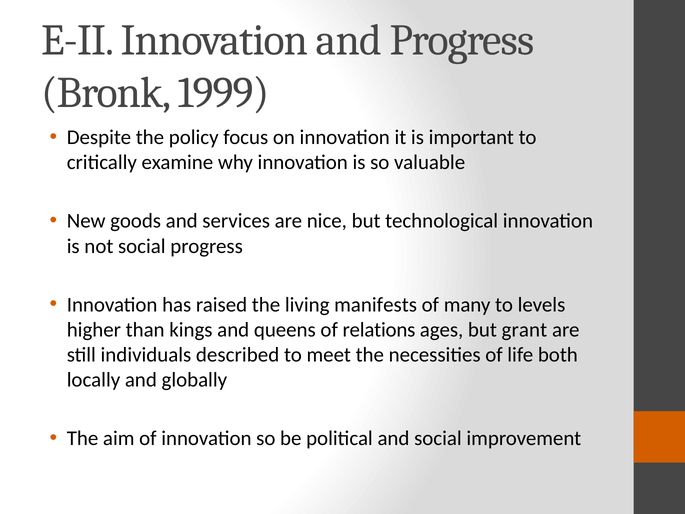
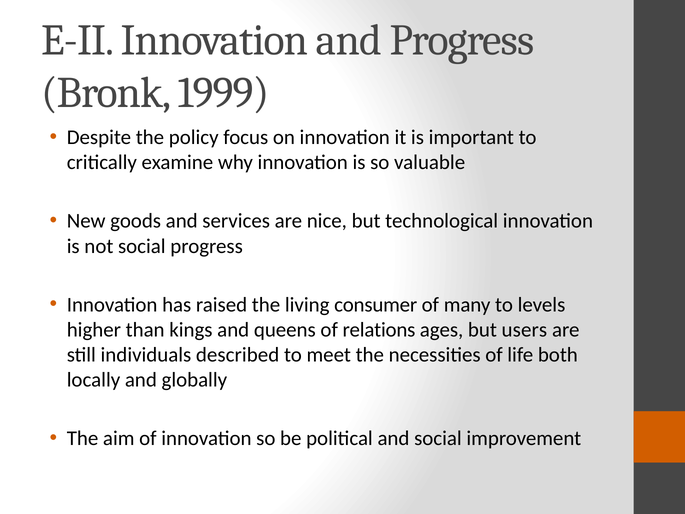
manifests: manifests -> consumer (376, 304)
grant: grant -> users (524, 330)
